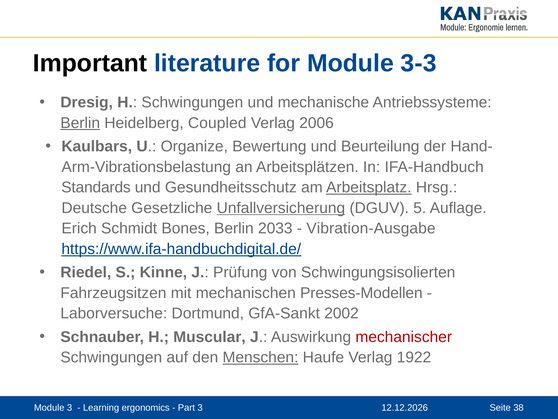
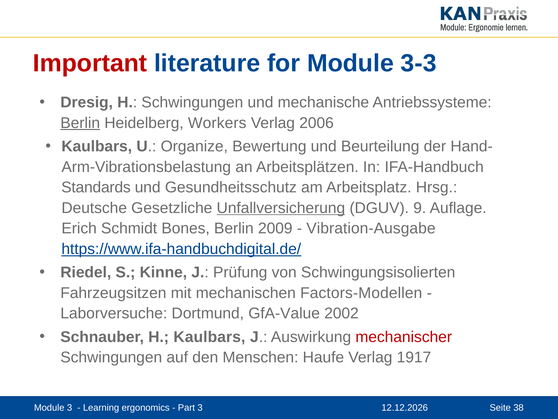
Important colour: black -> red (90, 63)
Coupled: Coupled -> Workers (217, 123)
Arbeitsplatz underline: present -> none (369, 187)
5: 5 -> 9 (420, 208)
2033: 2033 -> 2009 (275, 228)
Presses-Modellen: Presses-Modellen -> Factors-Modellen (361, 293)
GfA-Sankt: GfA-Sankt -> GfA-Value (284, 313)
H Muscular: Muscular -> Kaulbars (209, 337)
Menschen underline: present -> none (260, 357)
1922: 1922 -> 1917 (414, 357)
